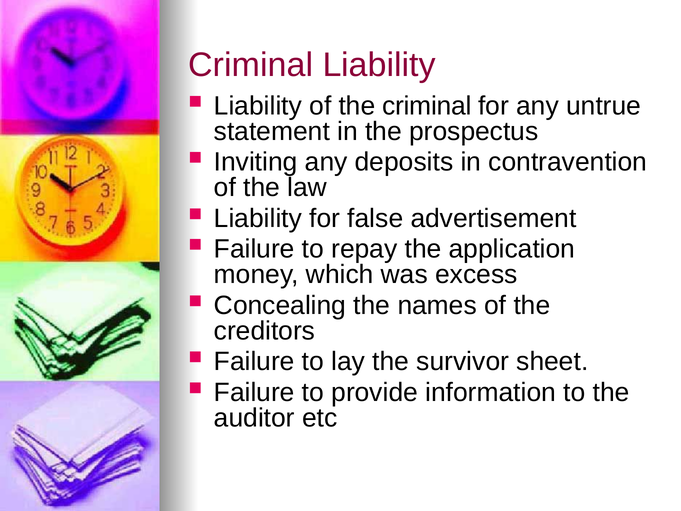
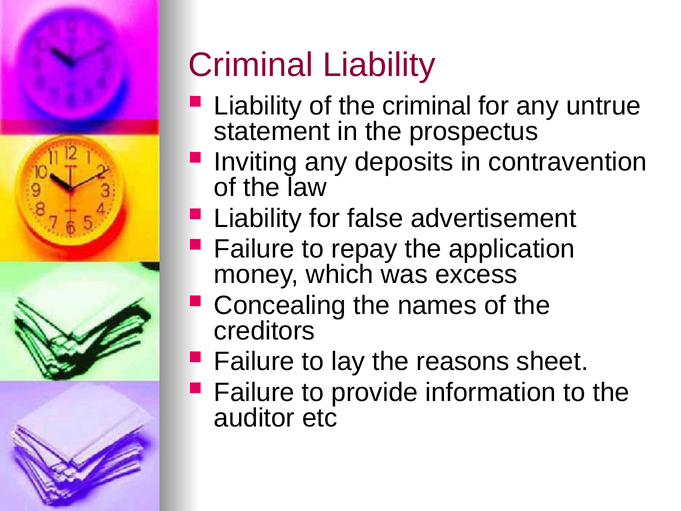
survivor: survivor -> reasons (463, 361)
